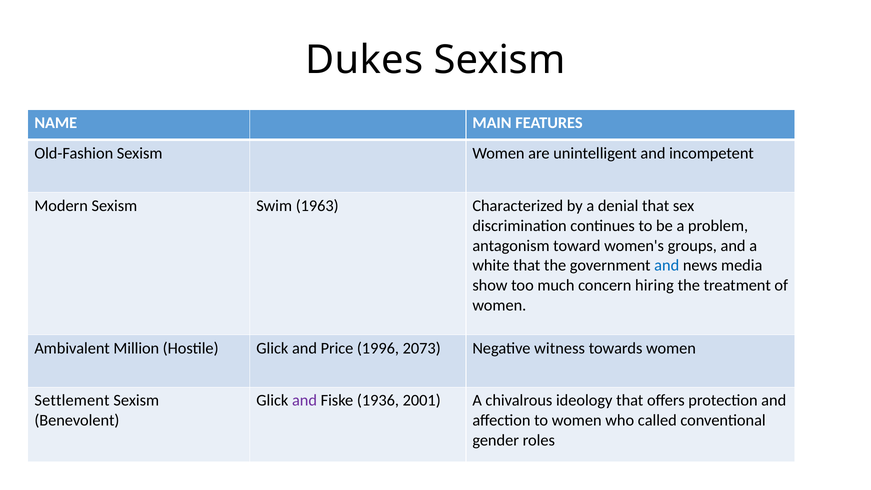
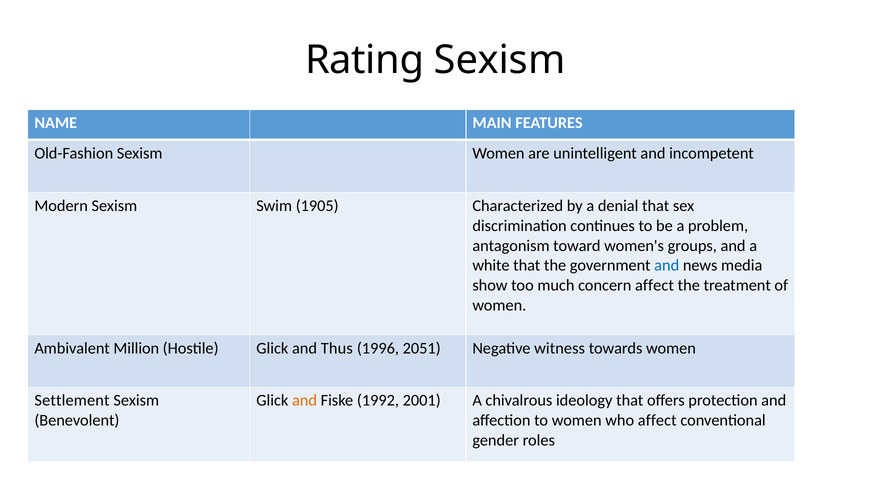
Dukes: Dukes -> Rating (365, 60)
1963: 1963 -> 1905 (317, 206)
concern hiring: hiring -> affect (654, 285)
Price: Price -> Thus (337, 348)
2073: 2073 -> 2051 (422, 348)
and colour: purple -> orange (305, 401)
1936: 1936 -> 1992 (378, 401)
who called: called -> affect (657, 420)
